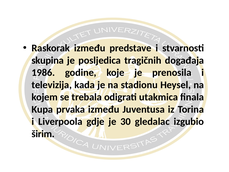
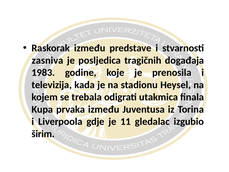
skupina: skupina -> zasniva (48, 60)
1986: 1986 -> 1983 (43, 72)
30: 30 -> 11 (126, 121)
